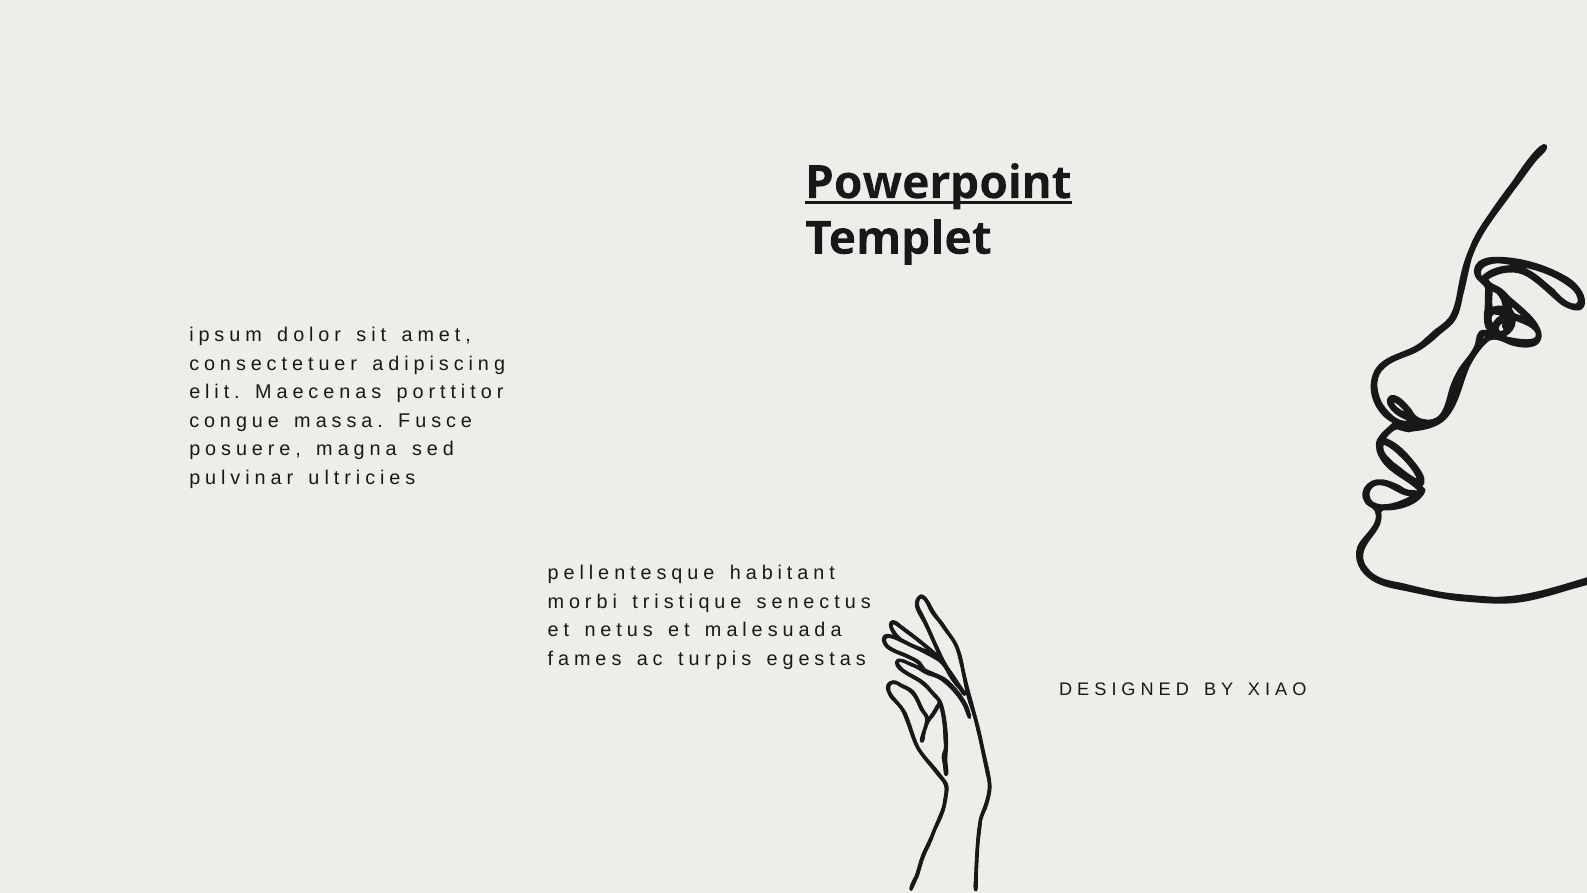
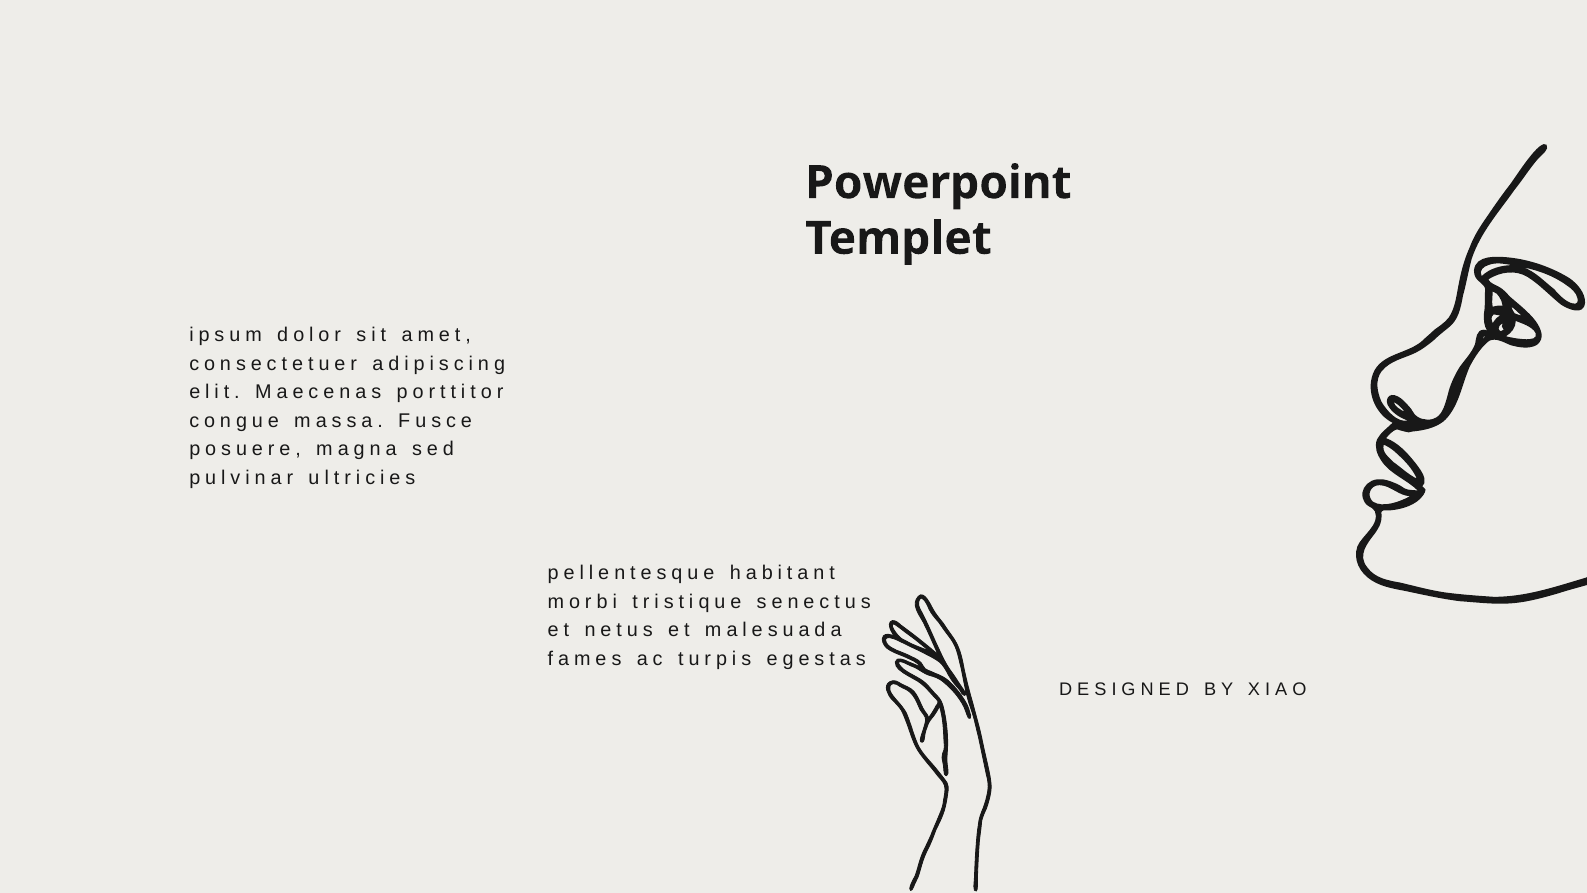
Powerpoint underline: present -> none (938, 183)
